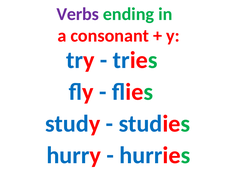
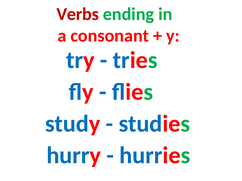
Verbs colour: purple -> red (78, 14)
